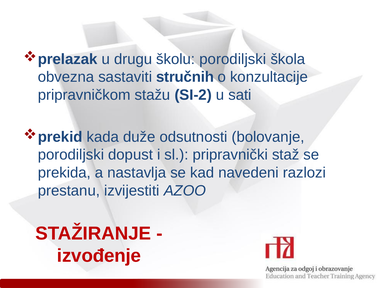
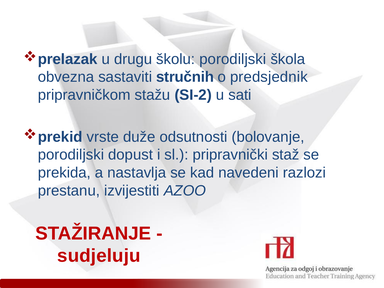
konzultacije: konzultacije -> predsjednik (269, 77)
kada: kada -> vrste (103, 137)
izvođenje: izvođenje -> sudjeluju (99, 256)
